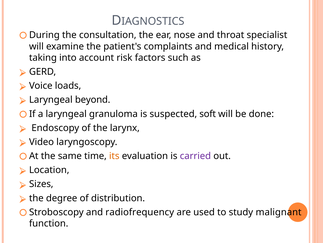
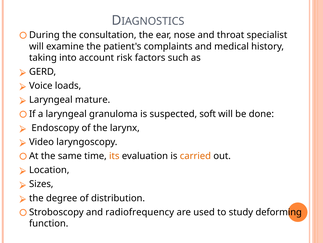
beyond: beyond -> mature (93, 100)
carried colour: purple -> orange (195, 156)
malignant: malignant -> deforming (279, 212)
